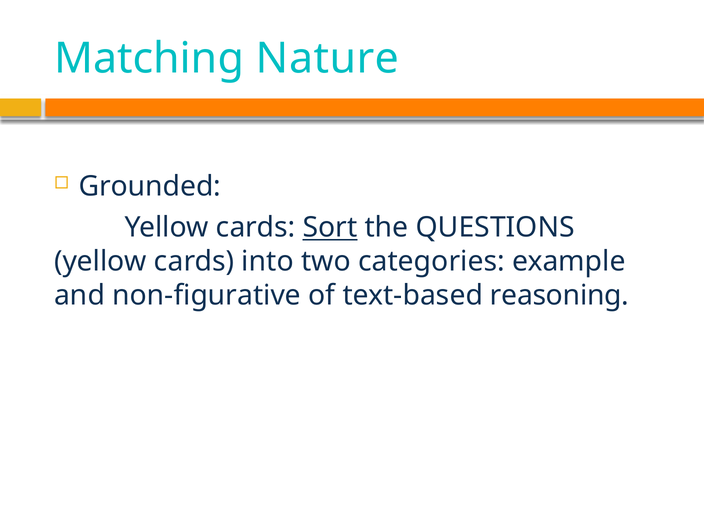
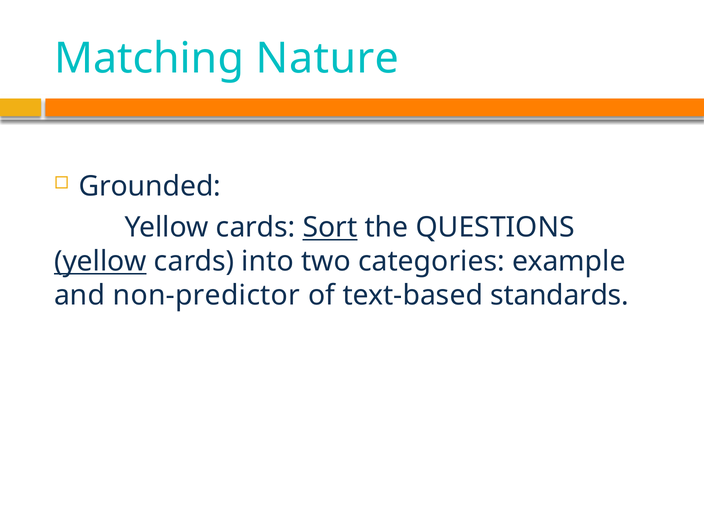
yellow underline: none -> present (100, 261)
non-figurative: non-figurative -> non-predictor (206, 295)
reasoning: reasoning -> standards (559, 295)
